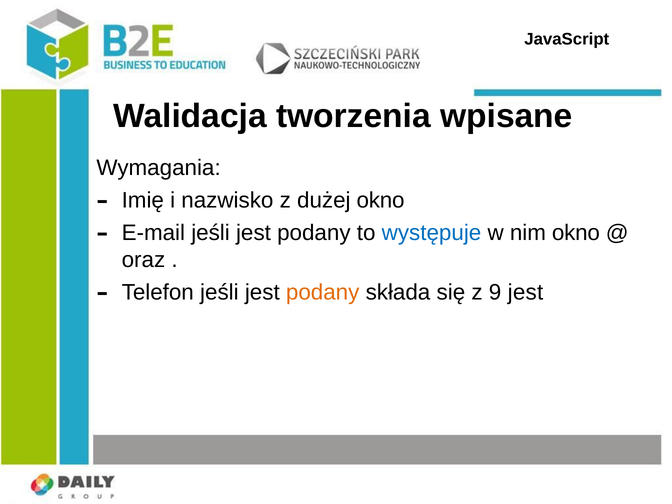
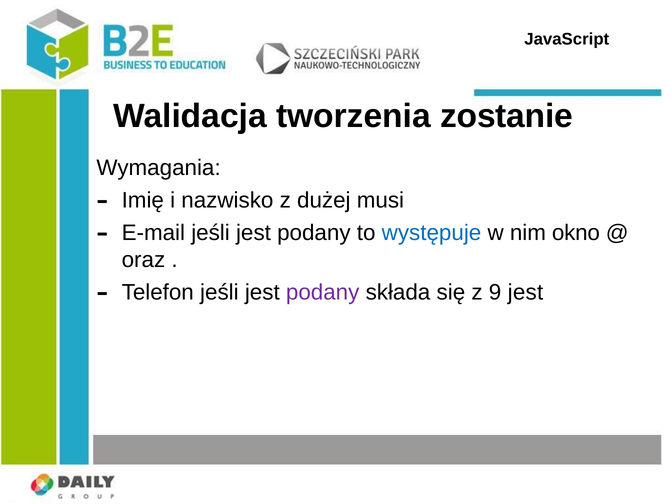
wpisane: wpisane -> zostanie (507, 116)
dużej okno: okno -> musi (380, 201)
podany colour: orange -> purple (323, 292)
